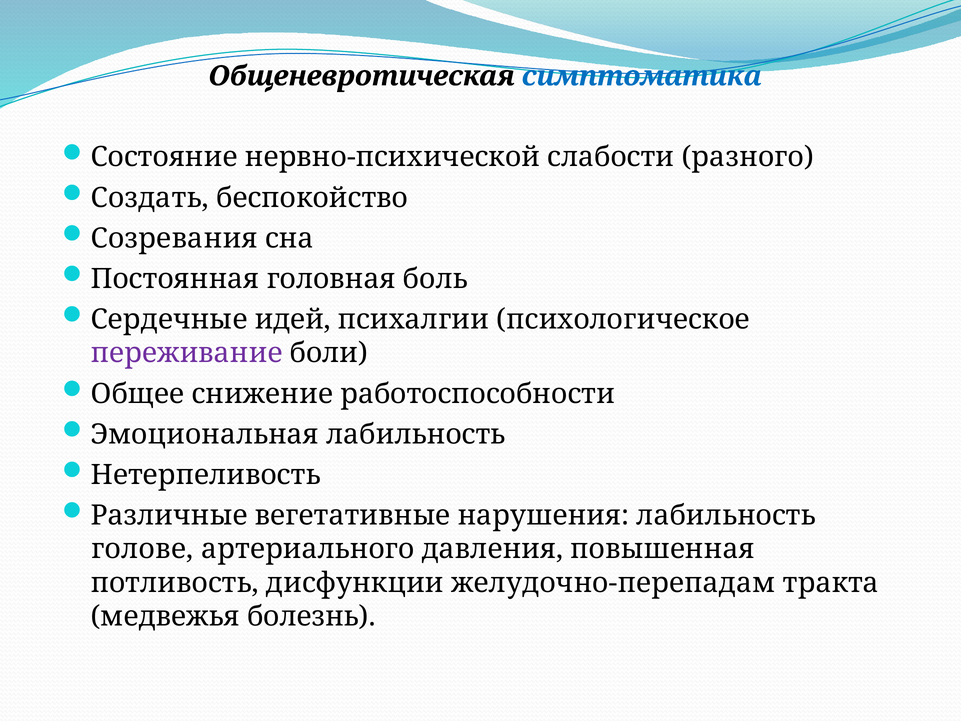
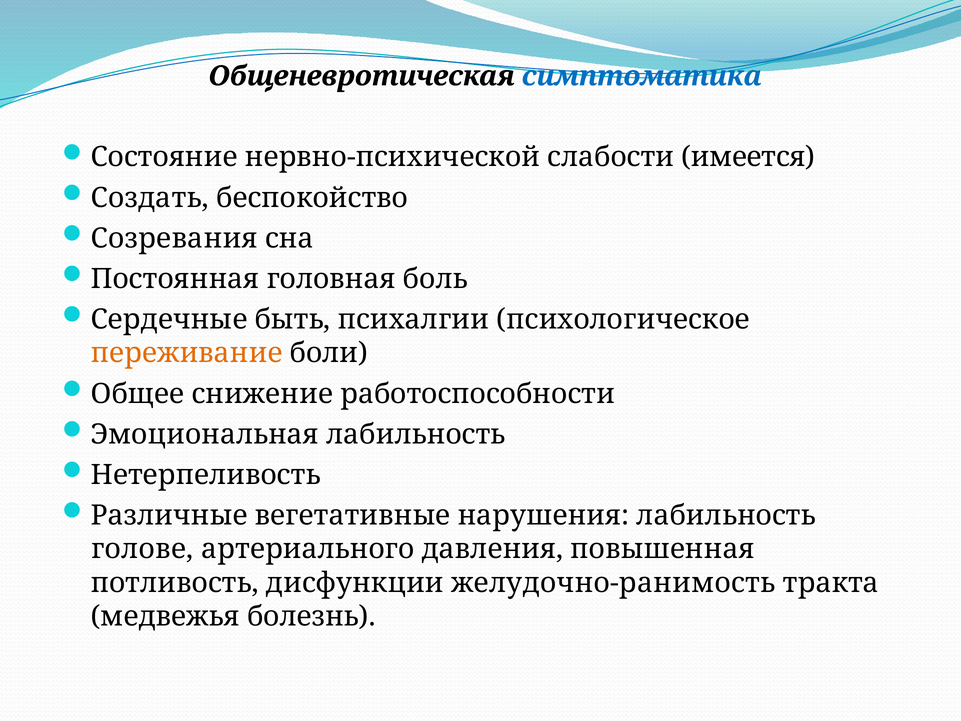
разного: разного -> имеется (748, 157)
идей: идей -> быть (293, 319)
переживание colour: purple -> orange (187, 353)
желудочно-перепадам: желудочно-перепадам -> желудочно-ранимость (613, 583)
